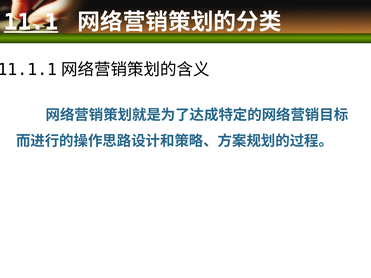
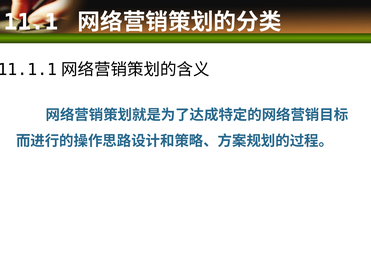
11.1 underline: present -> none (31, 22)
